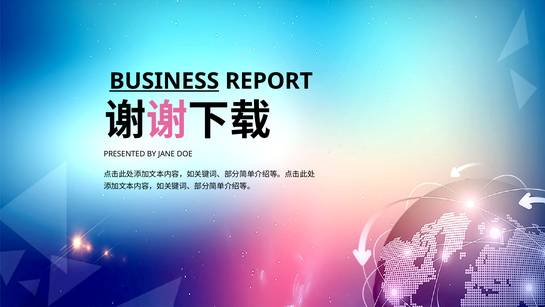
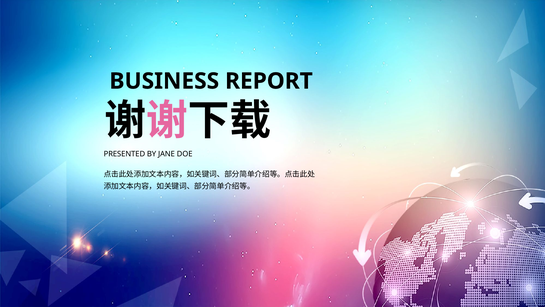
BUSINESS underline: present -> none (164, 81)
